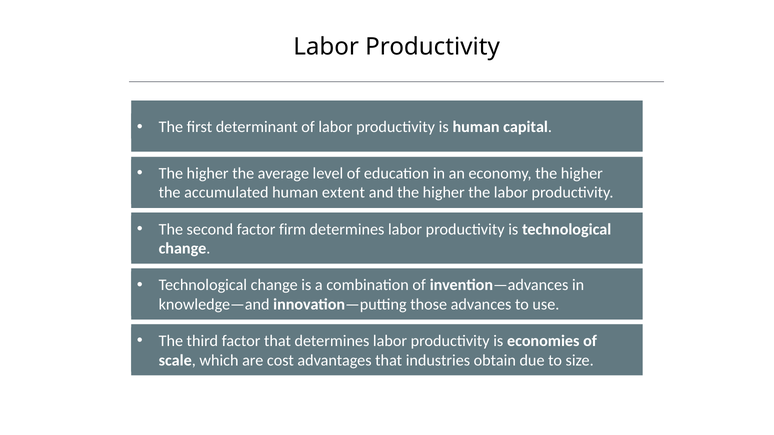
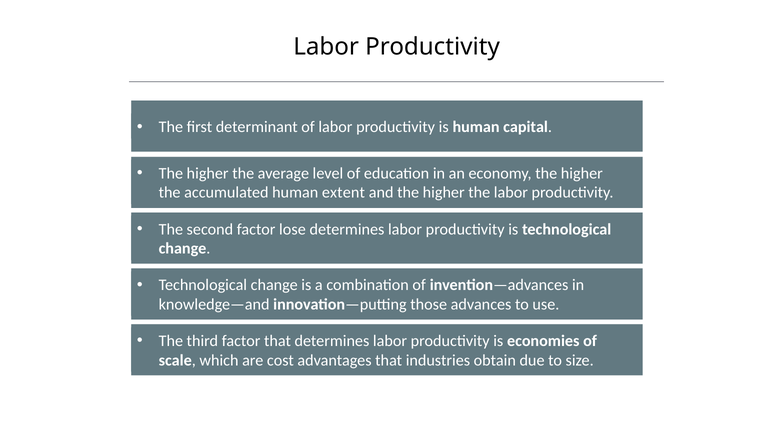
firm: firm -> lose (292, 230)
